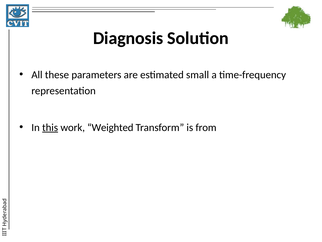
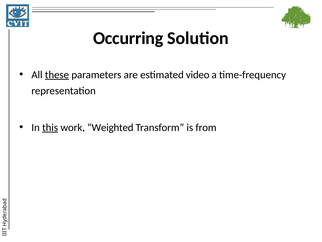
Diagnosis: Diagnosis -> Occurring (128, 38)
these underline: none -> present (57, 75)
small: small -> video (198, 75)
